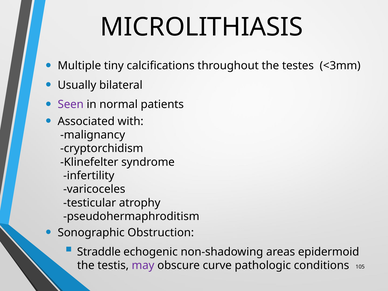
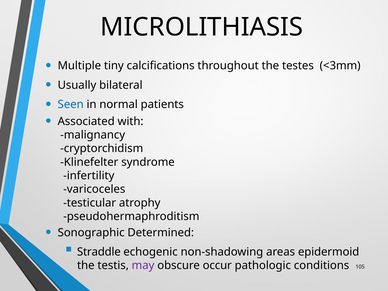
Seen colour: purple -> blue (71, 104)
Obstruction: Obstruction -> Determined (161, 233)
curve: curve -> occur (217, 266)
